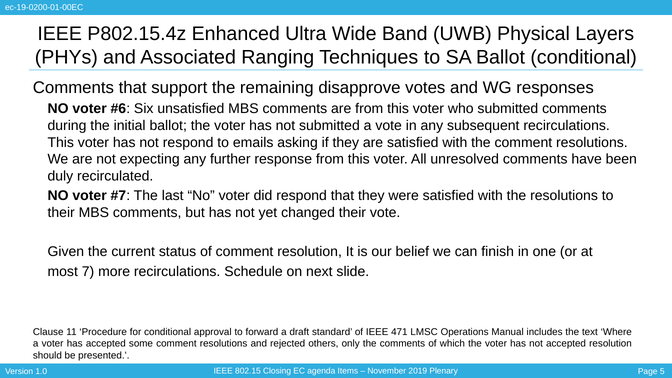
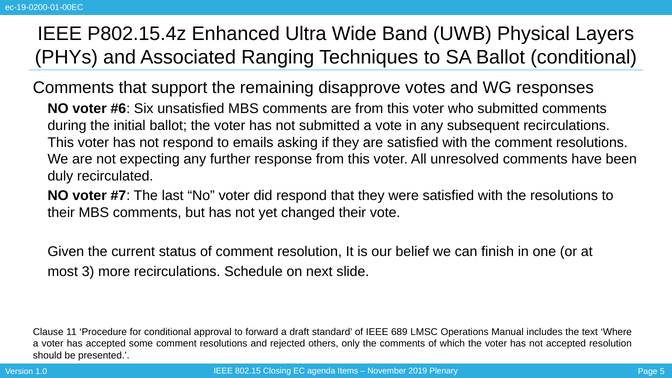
7: 7 -> 3 (88, 271)
471: 471 -> 689 (399, 332)
